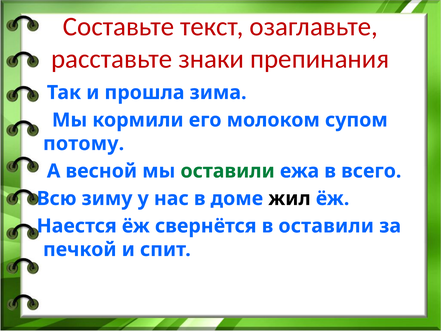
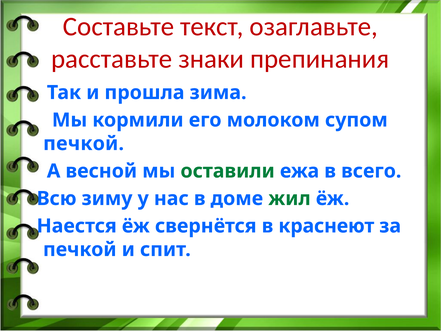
потому: потому -> печкой (84, 143)
жил colour: black -> green (289, 198)
в оставили: оставили -> краснеют (326, 226)
